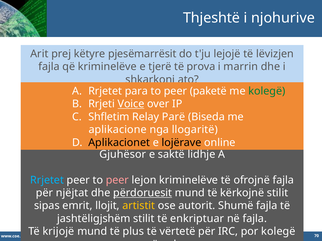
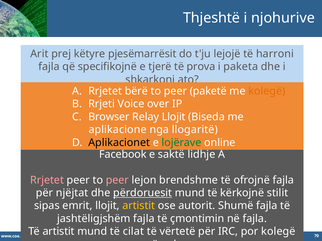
lëvizjen: lëvizjen -> harroni (275, 54)
që kriminelëve: kriminelëve -> specifikojnë (107, 67)
marrin: marrin -> paketa (241, 67)
para: para -> bërë (136, 91)
kolegë colour: green -> orange (267, 91)
Voice underline: present -> none (131, 104)
Shfletim: Shfletim -> Browser (109, 117)
Relay Parë: Parë -> Llojit (174, 117)
lojërave colour: black -> green (182, 143)
Gjuhësor: Gjuhësor -> Facebook (123, 155)
Rrjetet colour: light blue -> pink (47, 180)
lejon kriminelëve: kriminelëve -> brendshme (189, 180)
jashtëligjshëm stilit: stilit -> fajla (144, 219)
enkriptuar: enkriptuar -> çmontimin (197, 219)
Të krijojë: krijojë -> artistit (59, 232)
plus: plus -> cilat (133, 232)
